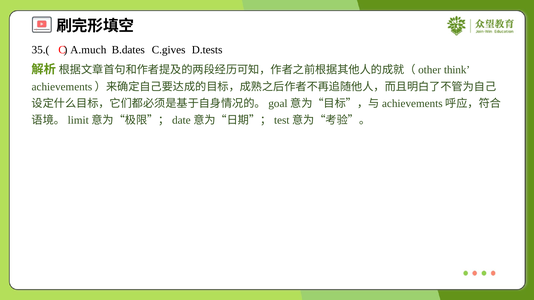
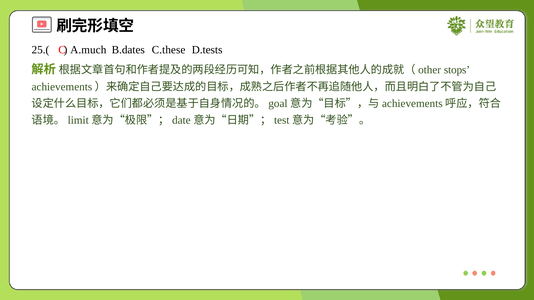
35.(: 35.( -> 25.( (40, 50)
C.gives: C.gives -> C.these (169, 50)
think: think -> stops (457, 70)
